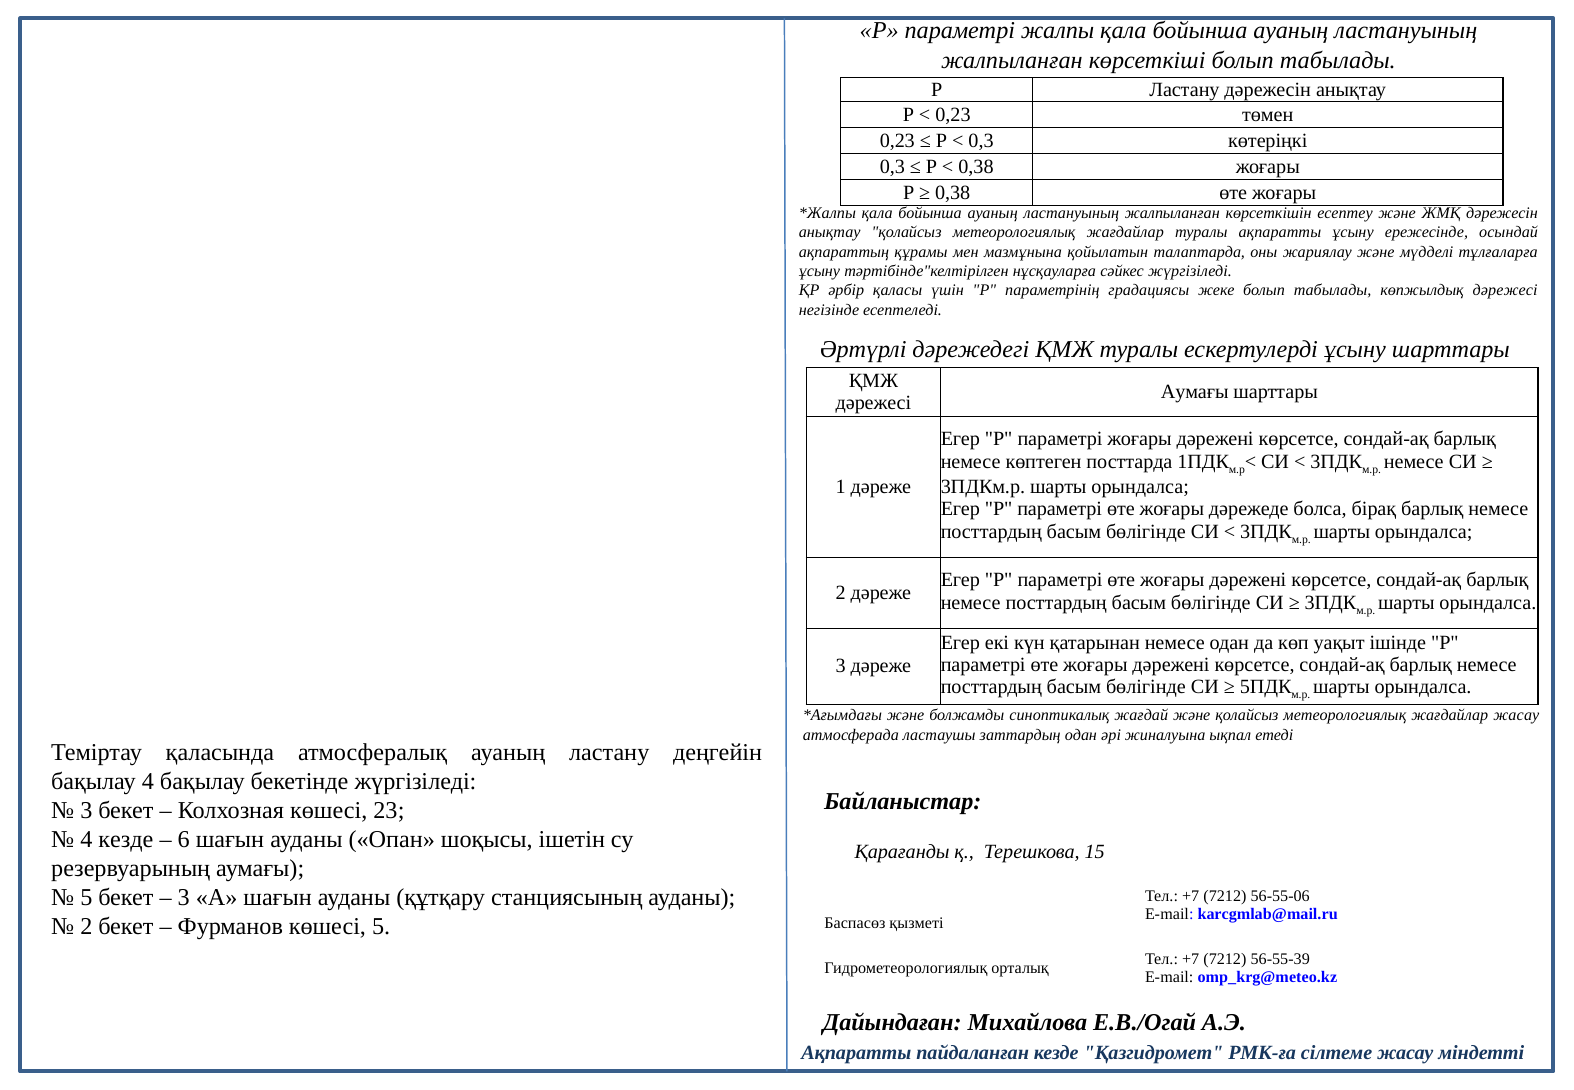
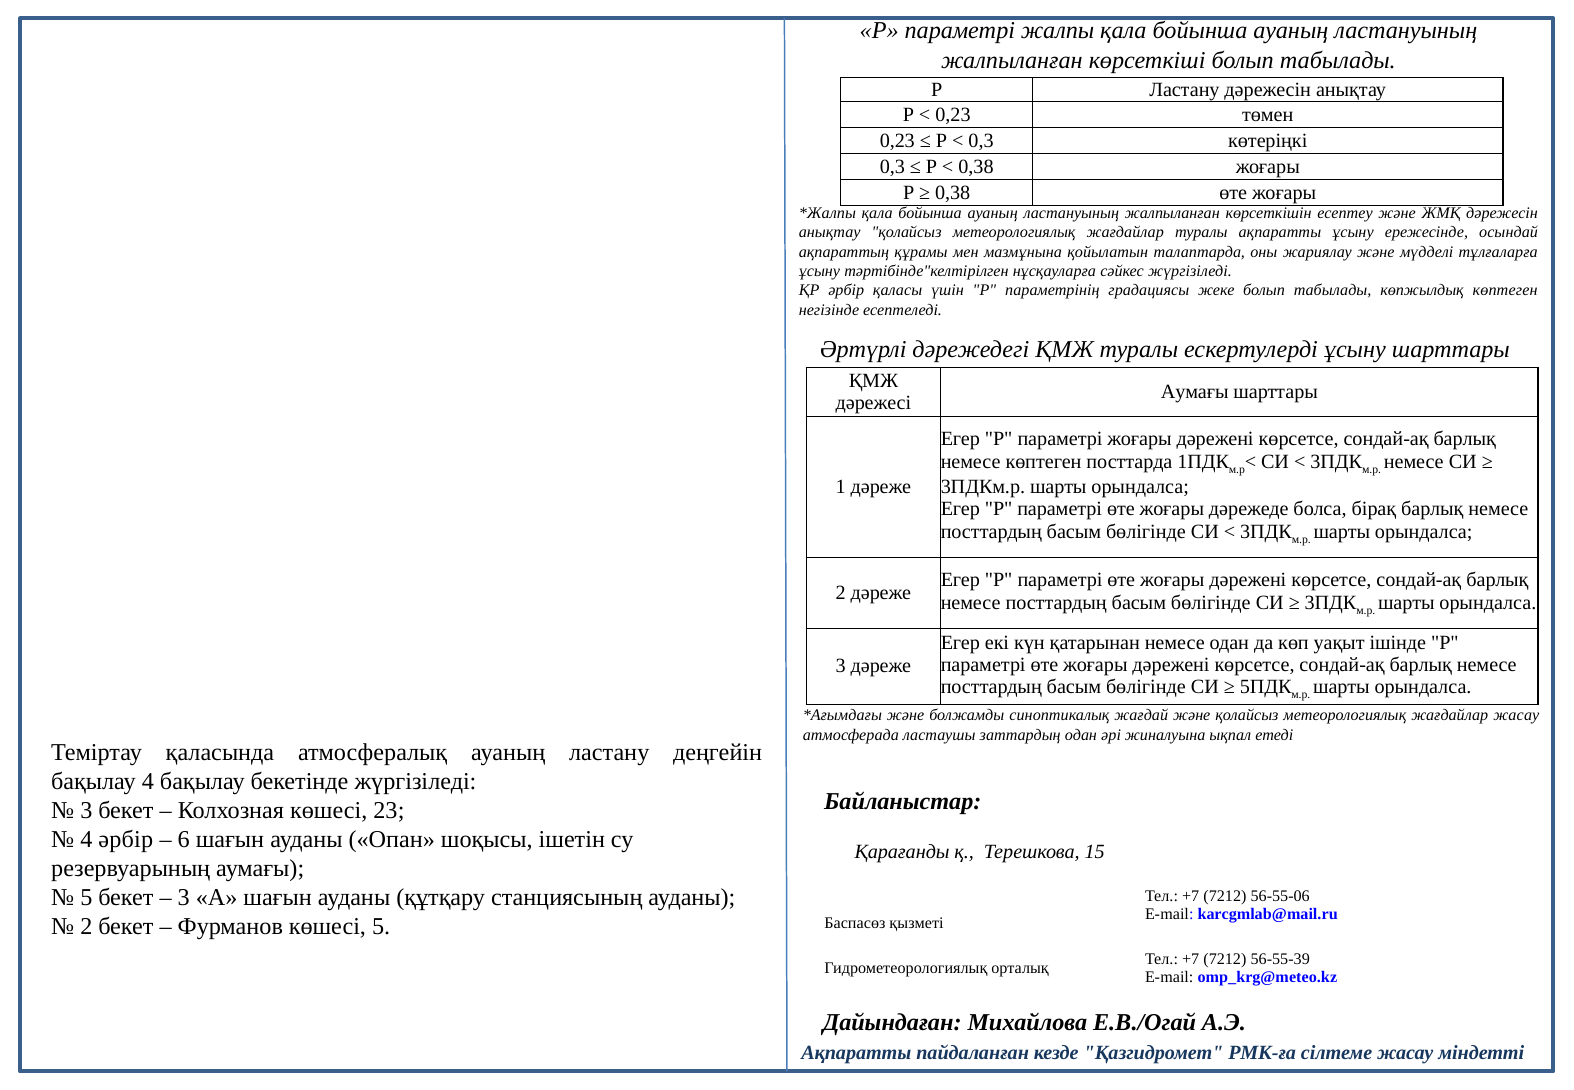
көпжылдық дәрежесі: дәрежесі -> көптеген (1505, 290)
4 кезде: кезде -> әрбір (126, 839)
